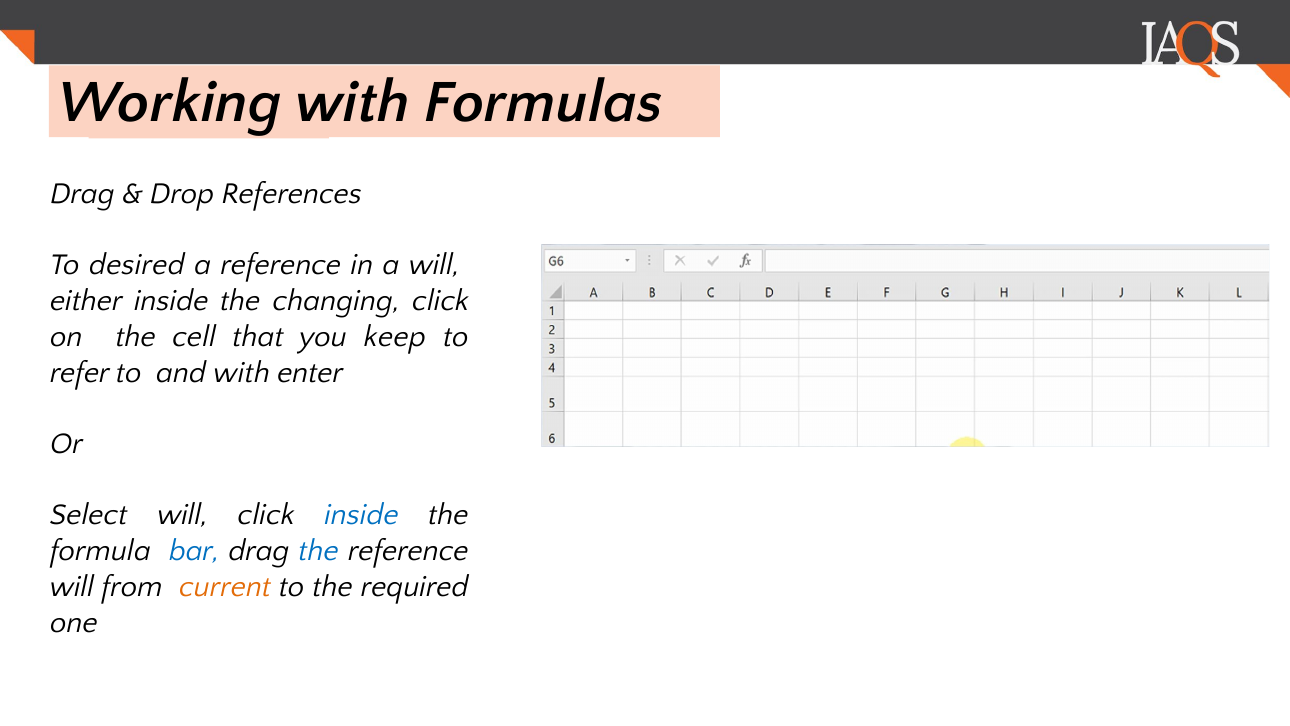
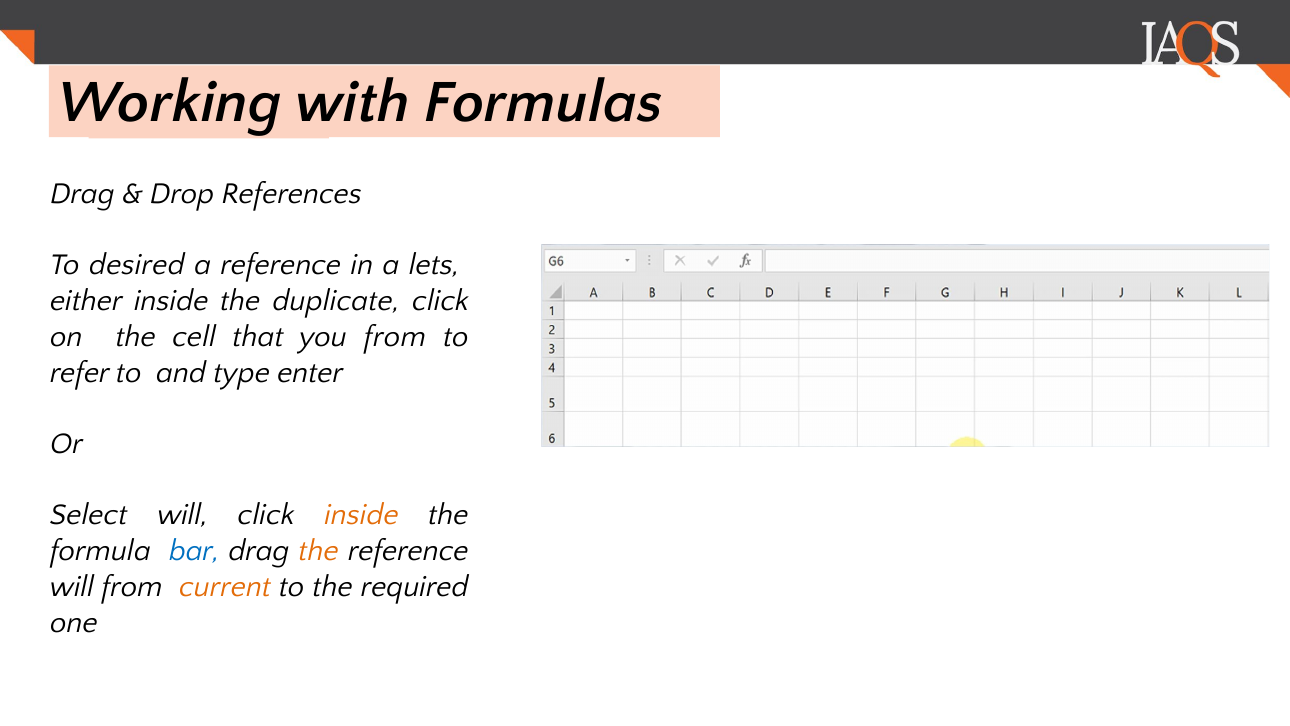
a will: will -> lets (434, 265)
changing: changing -> duplicate (336, 301)
you keep: keep -> from (395, 337)
and with: with -> type (242, 372)
inside colour: blue -> orange (362, 515)
the colour: blue -> orange (319, 551)
